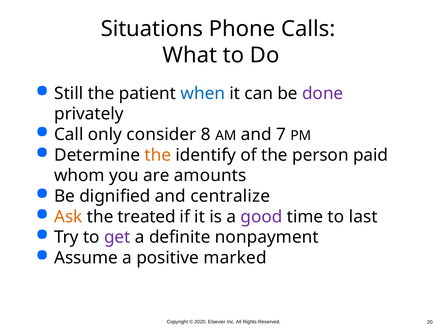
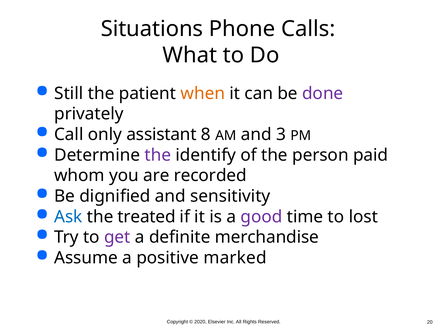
when colour: blue -> orange (203, 93)
consider: consider -> assistant (162, 135)
7: 7 -> 3 (281, 135)
the colour: orange -> purple (158, 155)
amounts: amounts -> recorded (210, 176)
centralize: centralize -> sensitivity (230, 196)
Ask colour: orange -> blue (68, 217)
last: last -> lost (363, 217)
nonpayment: nonpayment -> merchandise (267, 238)
